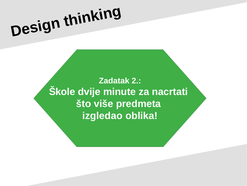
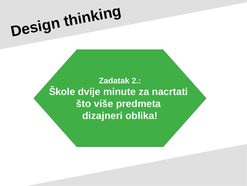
izgledao: izgledao -> dizajneri (102, 115)
